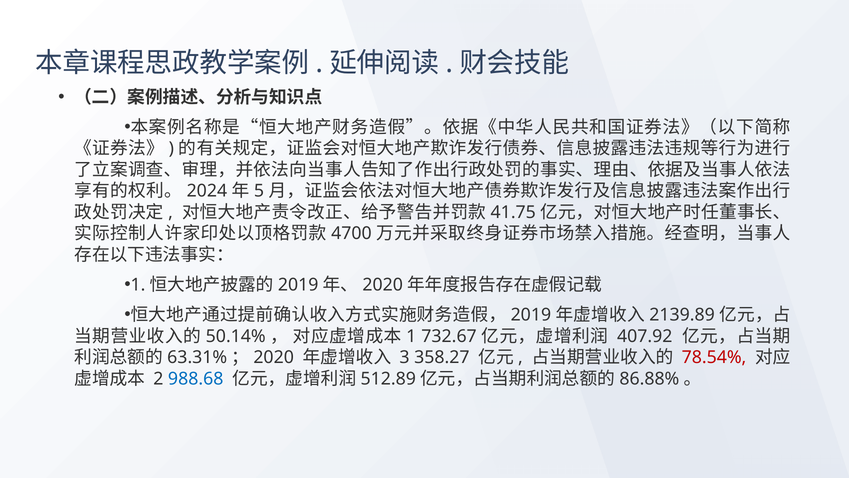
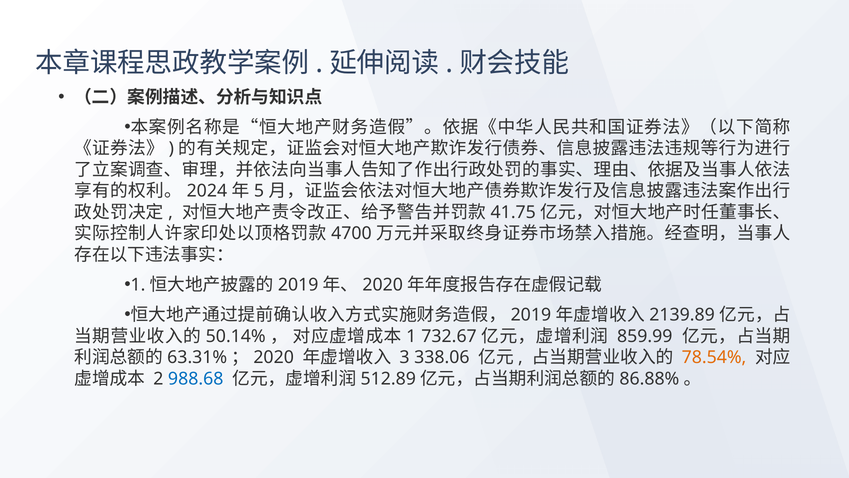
407.92: 407.92 -> 859.99 (645, 336)
358.27: 358.27 -> 338.06 (442, 357)
78.54% colour: red -> orange (714, 357)
